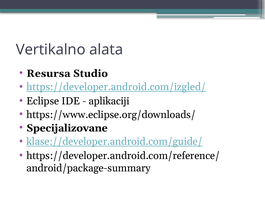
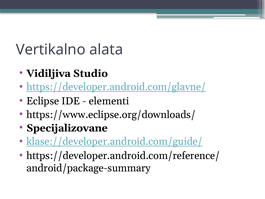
Resursa: Resursa -> Vidiljiva (49, 73)
https://developer.android.com/izgled/: https://developer.android.com/izgled/ -> https://developer.android.com/glavne/ (116, 87)
aplikaciji: aplikaciji -> elementi (109, 101)
